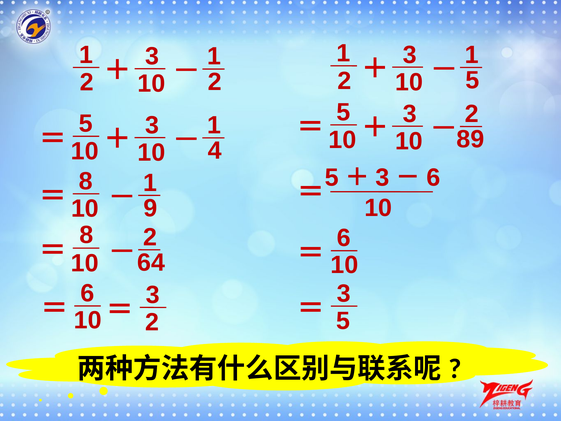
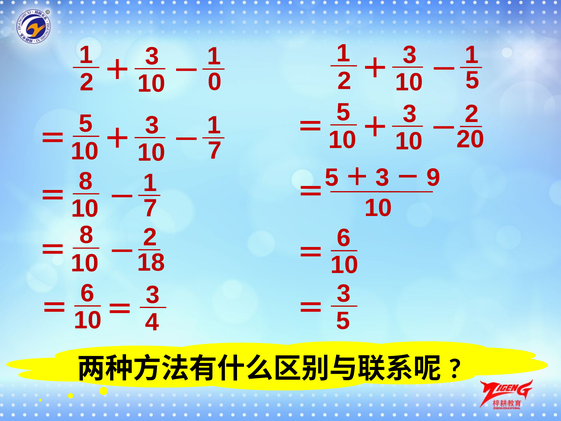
2: 2 -> 0 (215, 82)
89: 89 -> 20 (470, 139)
4: 4 -> 7 (215, 151)
6: 6 -> 9 (433, 178)
9: 9 -> 7 (151, 208)
64: 64 -> 18 (151, 262)
2: 2 -> 4 (152, 322)
